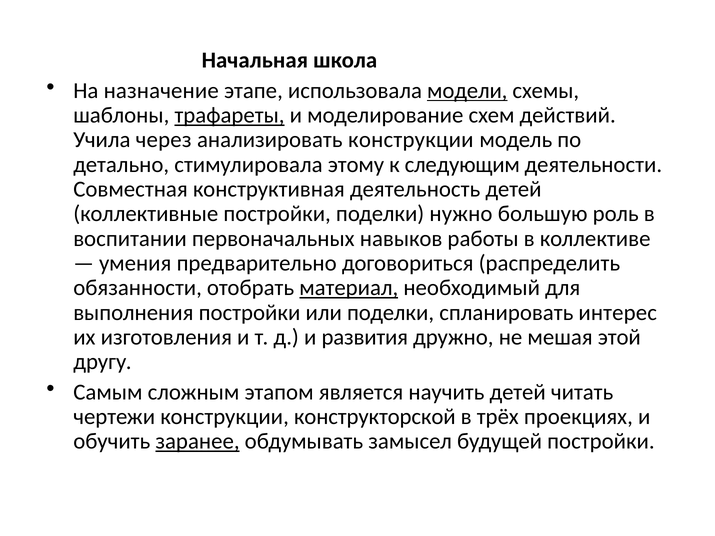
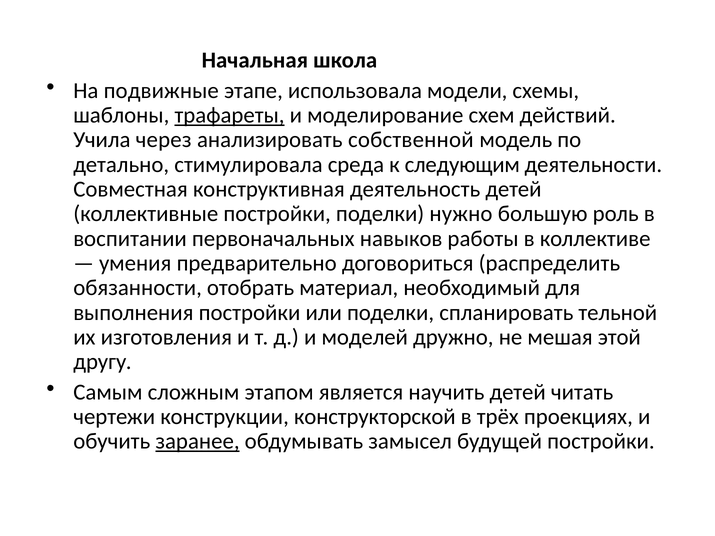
назначение: назначение -> подвижные (161, 91)
модели underline: present -> none (467, 91)
анализировать конструкции: конструкции -> собственной (411, 140)
этому: этому -> среда (356, 165)
материал underline: present -> none (349, 288)
интерес: интерес -> тельной (618, 313)
развития: развития -> моделей (365, 337)
